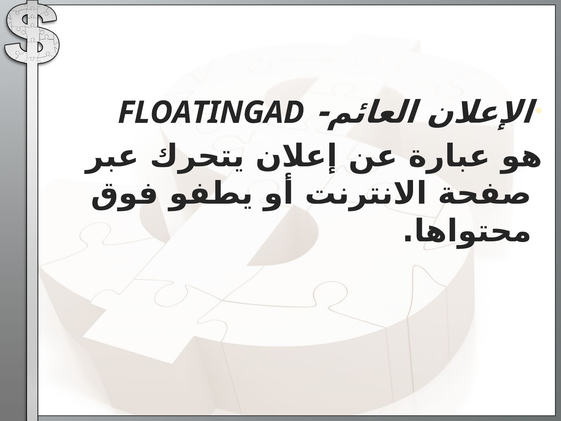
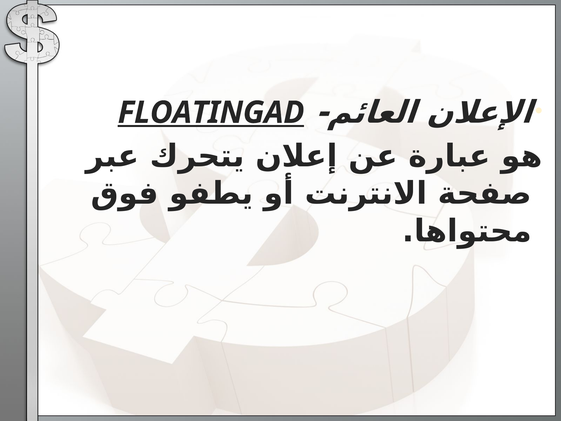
FLOATINGAD underline: none -> present (211, 113)
